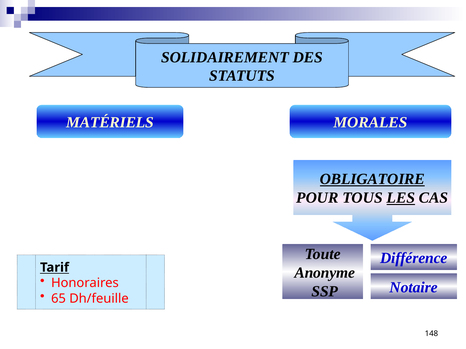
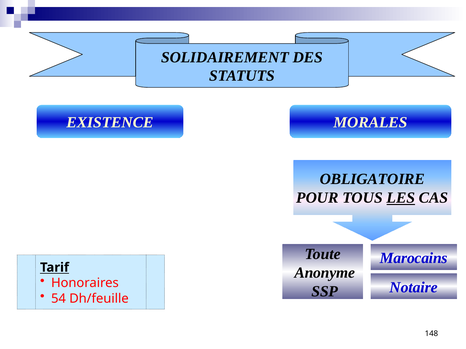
MATÉRIELS: MATÉRIELS -> EXISTENCE (110, 123)
OBLIGATOIRE underline: present -> none (372, 179)
Différence: Différence -> Marocains (414, 258)
65: 65 -> 54 (58, 299)
